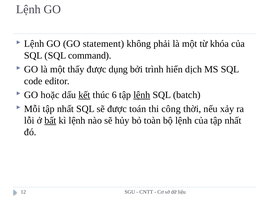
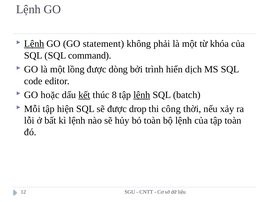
Lệnh underline: none -> present (34, 44)
thấy: thấy -> lồng (76, 69)
dụng: dụng -> dòng (118, 69)
6: 6 -> 8 (114, 95)
Mỗi tập nhất: nhất -> hiện (65, 109)
toán: toán -> drop (138, 109)
bất underline: present -> none (50, 120)
của tập nhất: nhất -> toàn (233, 120)
